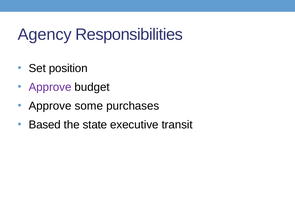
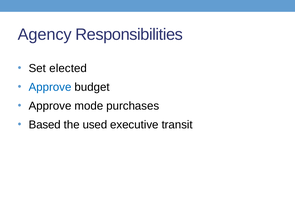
position: position -> elected (68, 68)
Approve colour: purple -> blue (50, 87)
some: some -> mode (89, 106)
state: state -> used (95, 124)
